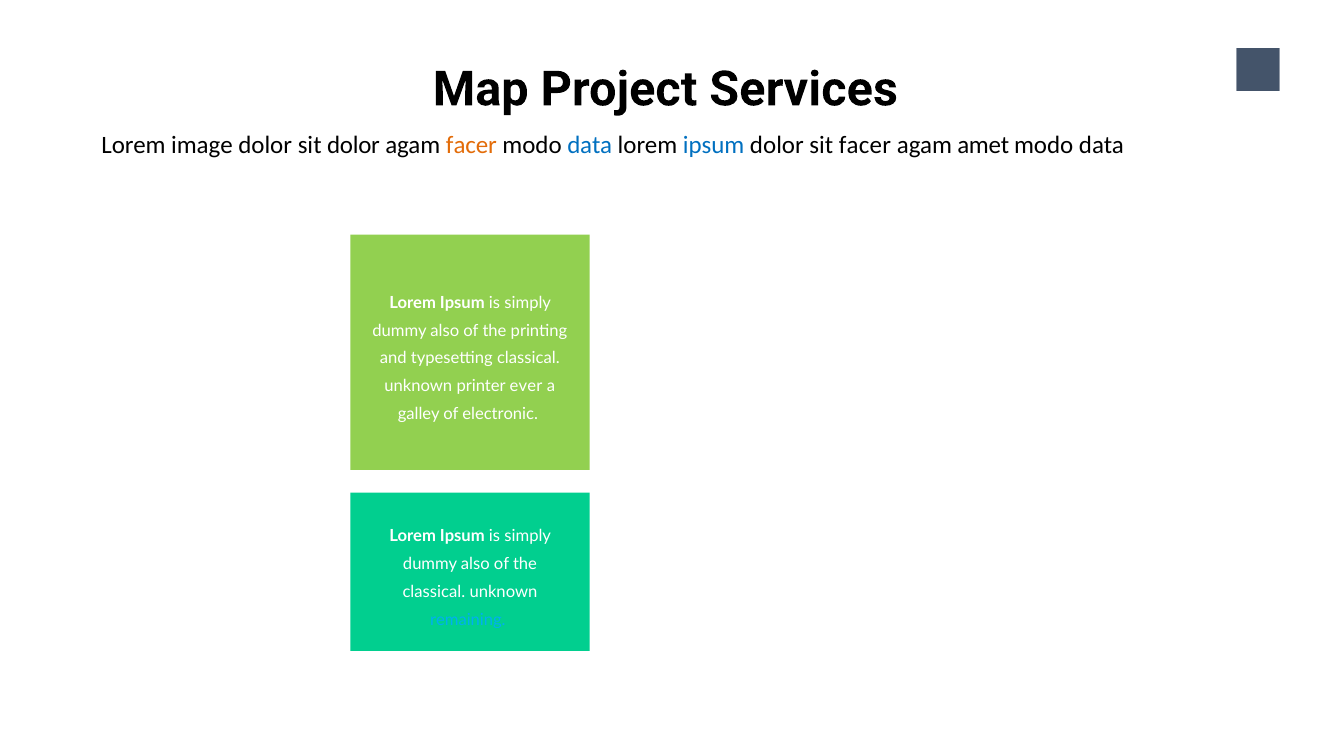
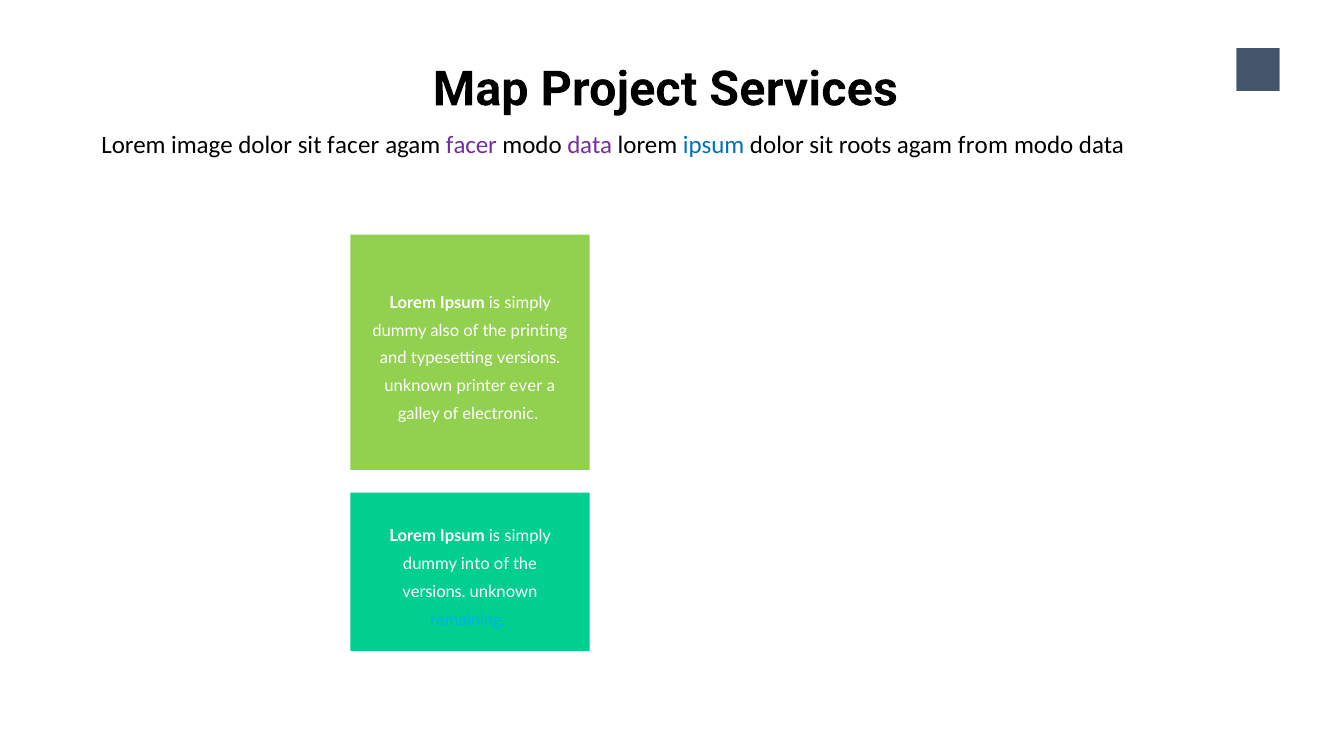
sit dolor: dolor -> facer (353, 146)
facer colour: orange -> purple (471, 146)
data colour: blue -> purple (590, 146)
sit facer: facer -> roots (865, 146)
amet: amet -> from (983, 146)
typesetting classical: classical -> versions (529, 358)
also: also -> into (475, 564)
classical: classical -> versions (434, 592)
